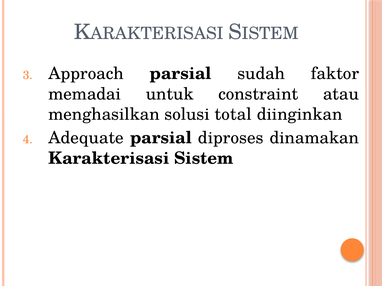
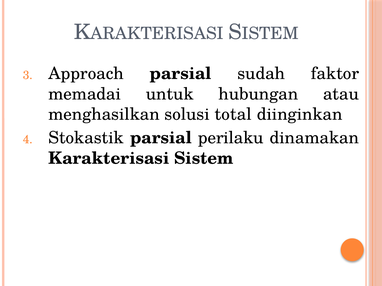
constraint: constraint -> hubungan (258, 94)
Adequate: Adequate -> Stokastik (86, 138)
diproses: diproses -> perilaku (231, 138)
